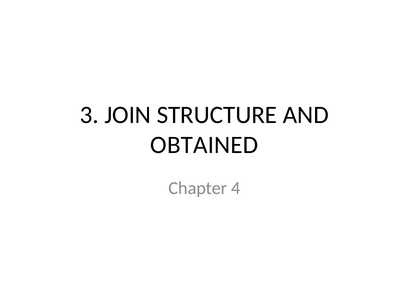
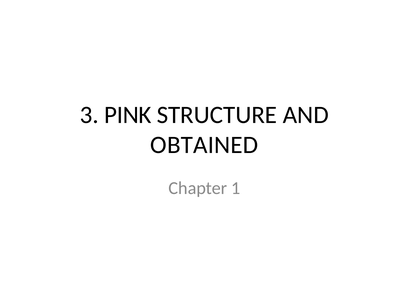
JOIN: JOIN -> PINK (128, 115)
4: 4 -> 1 (236, 188)
